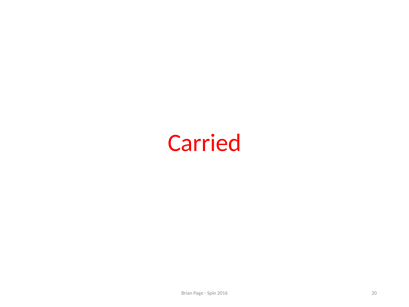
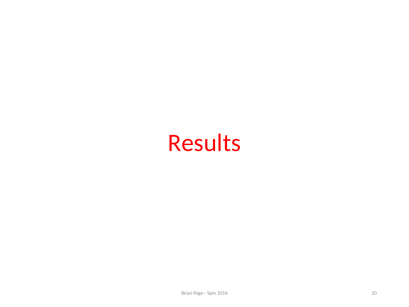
Carried: Carried -> Results (204, 143)
